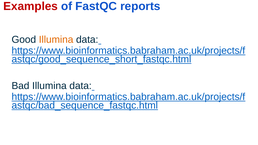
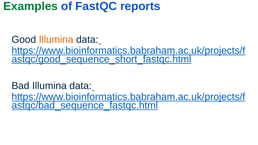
Examples colour: red -> green (31, 6)
